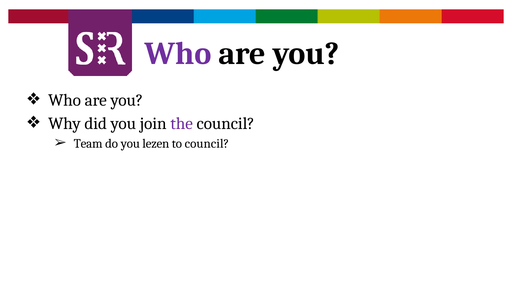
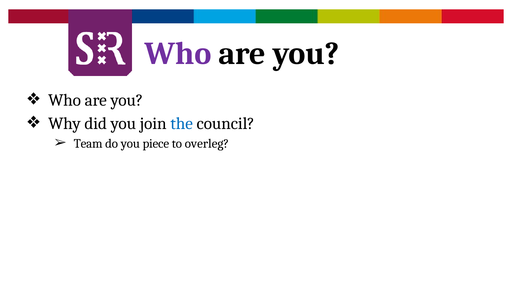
the colour: purple -> blue (182, 124)
lezen: lezen -> piece (156, 144)
to council: council -> overleg (207, 144)
